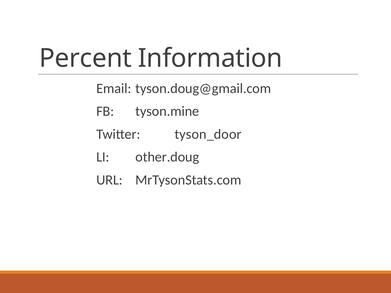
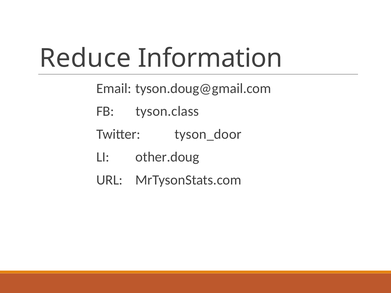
Percent: Percent -> Reduce (85, 58)
tyson.mine: tyson.mine -> tyson.class (167, 111)
